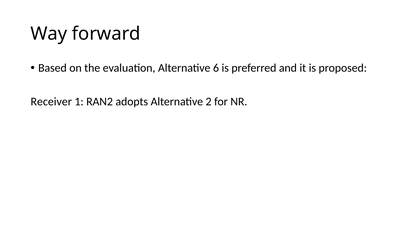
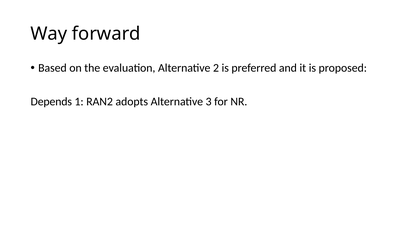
6: 6 -> 2 (216, 68)
Receiver: Receiver -> Depends (51, 102)
2: 2 -> 3 (209, 102)
